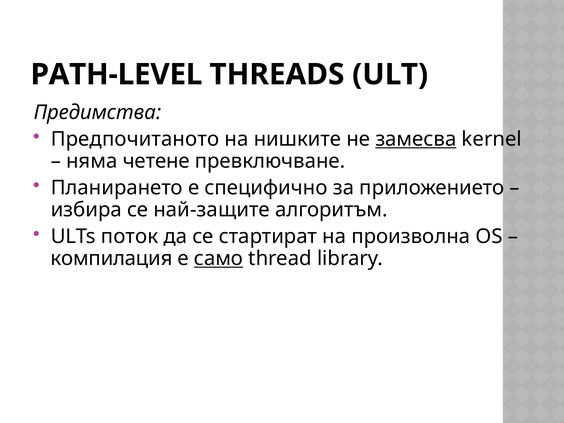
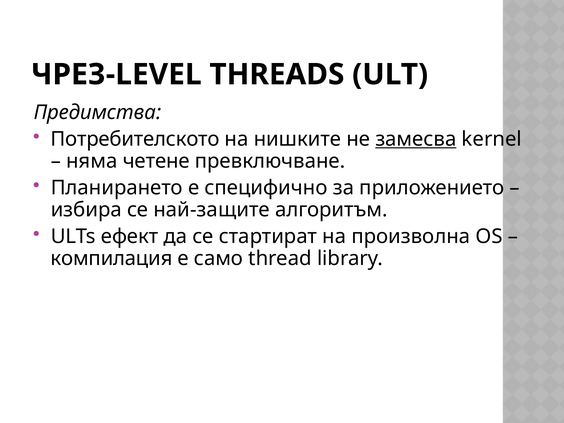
PATH-LEVEL: PATH-LEVEL -> ЧРЕЗ-LEVEL (116, 74)
Предпочитаното: Предпочитаното -> Потребителското (135, 139)
поток: поток -> ефект (130, 236)
само underline: present -> none (219, 258)
